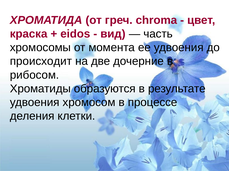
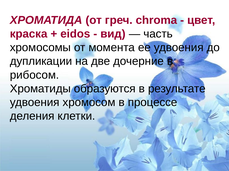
происходит: происходит -> дупликации (41, 62)
